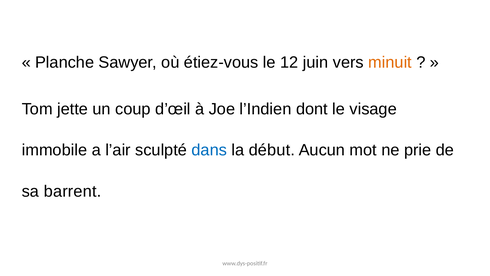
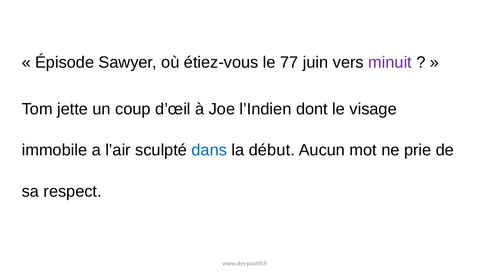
Planche: Planche -> Épisode (65, 63)
12: 12 -> 77 (289, 63)
minuit colour: orange -> purple (390, 63)
barrent: barrent -> respect (73, 191)
